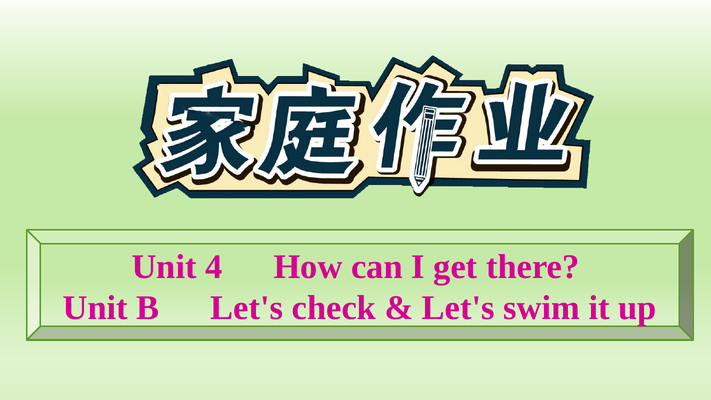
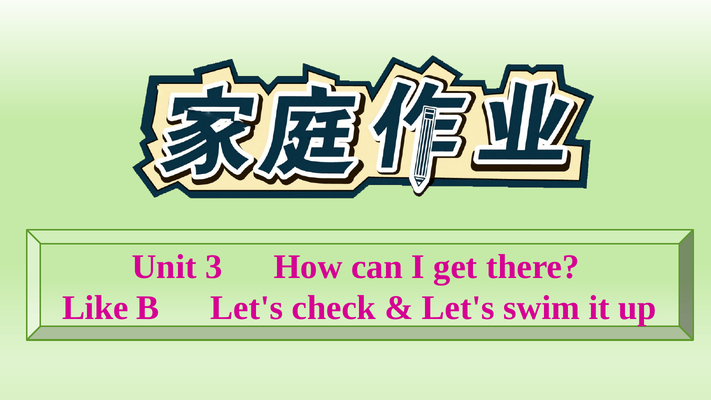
4: 4 -> 3 (214, 267)
Unit: Unit -> Like (95, 308)
